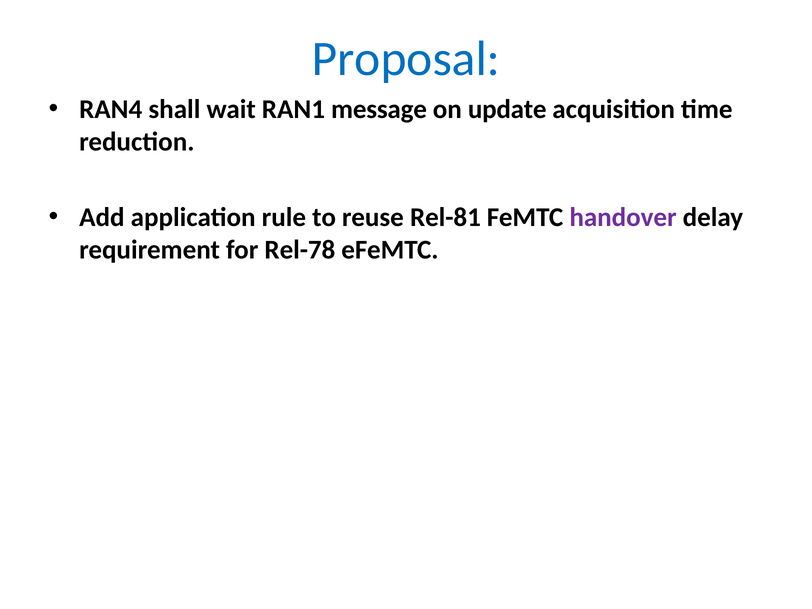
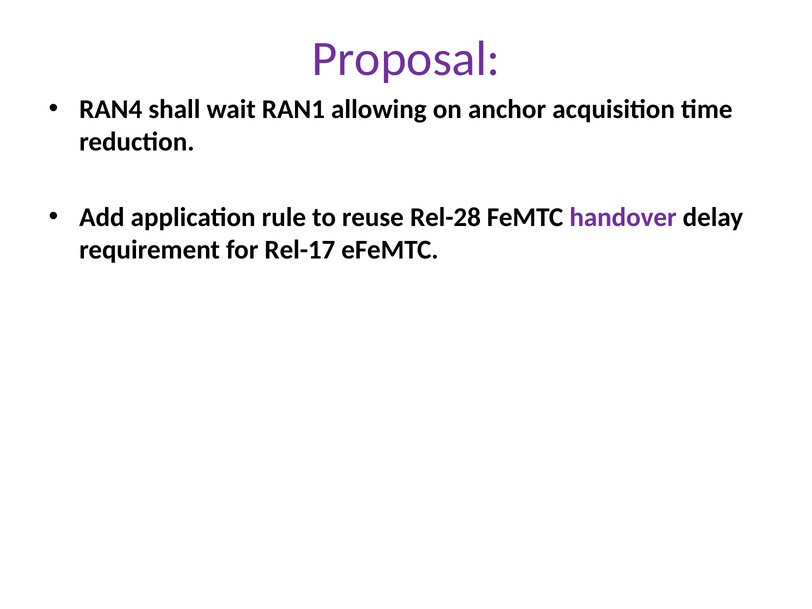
Proposal colour: blue -> purple (406, 59)
message: message -> allowing (379, 109)
update: update -> anchor (507, 109)
Rel-81: Rel-81 -> Rel-28 (445, 217)
Rel-78: Rel-78 -> Rel-17 (300, 250)
